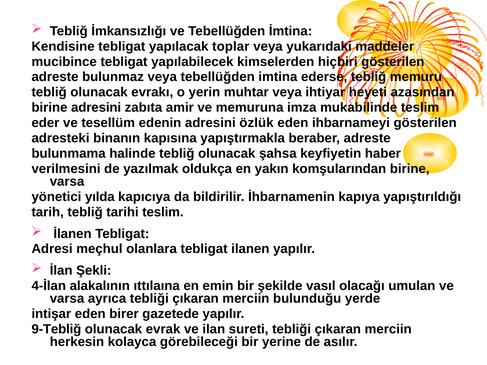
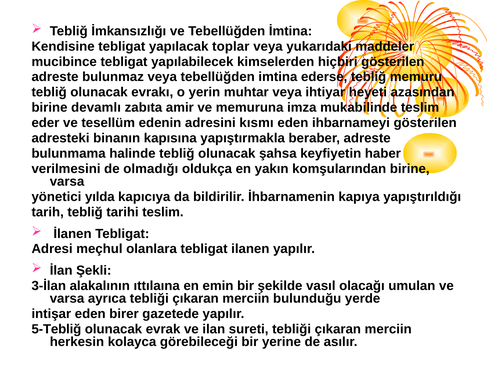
birine adresini: adresini -> devamlı (96, 108)
özlük: özlük -> kısmı (256, 123)
yazılmak: yazılmak -> olmadığı (151, 169)
4-İlan: 4-İlan -> 3-İlan (49, 286)
9-Tebliğ: 9-Tebliğ -> 5-Tebliğ (56, 329)
